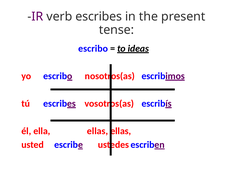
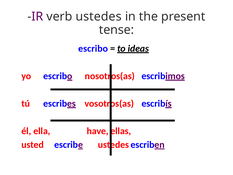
verb escribes: escribes -> ustedes (99, 17)
ella ellas: ellas -> have (98, 131)
